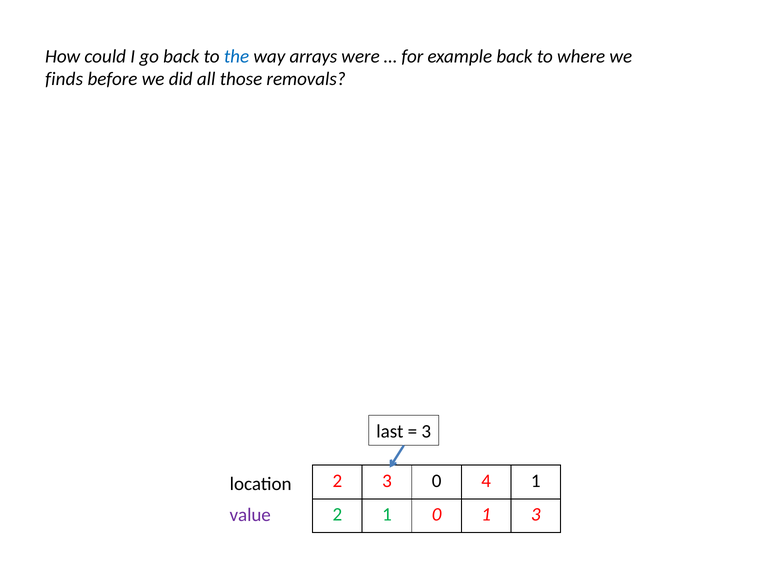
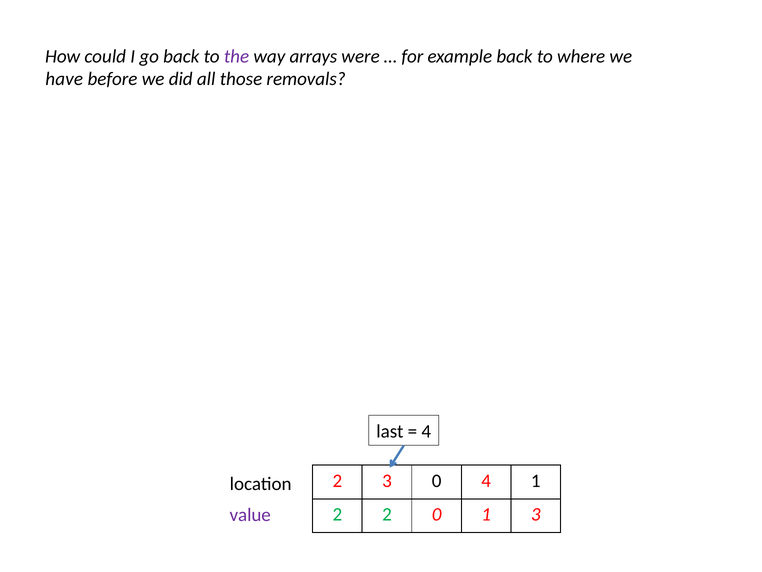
the colour: blue -> purple (236, 56)
finds: finds -> have (64, 79)
3: 3 -> 4 (426, 431)
2 1: 1 -> 2 (387, 514)
